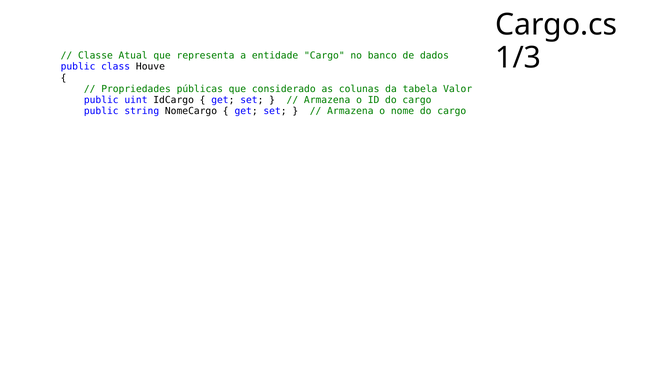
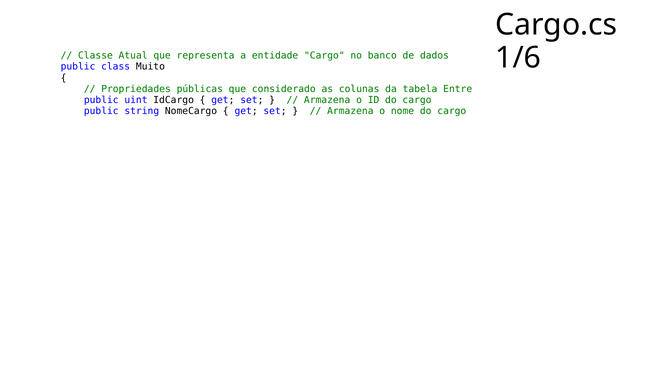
1/3: 1/3 -> 1/6 (518, 58)
Houve: Houve -> Muito (150, 67)
Valor: Valor -> Entre (458, 89)
